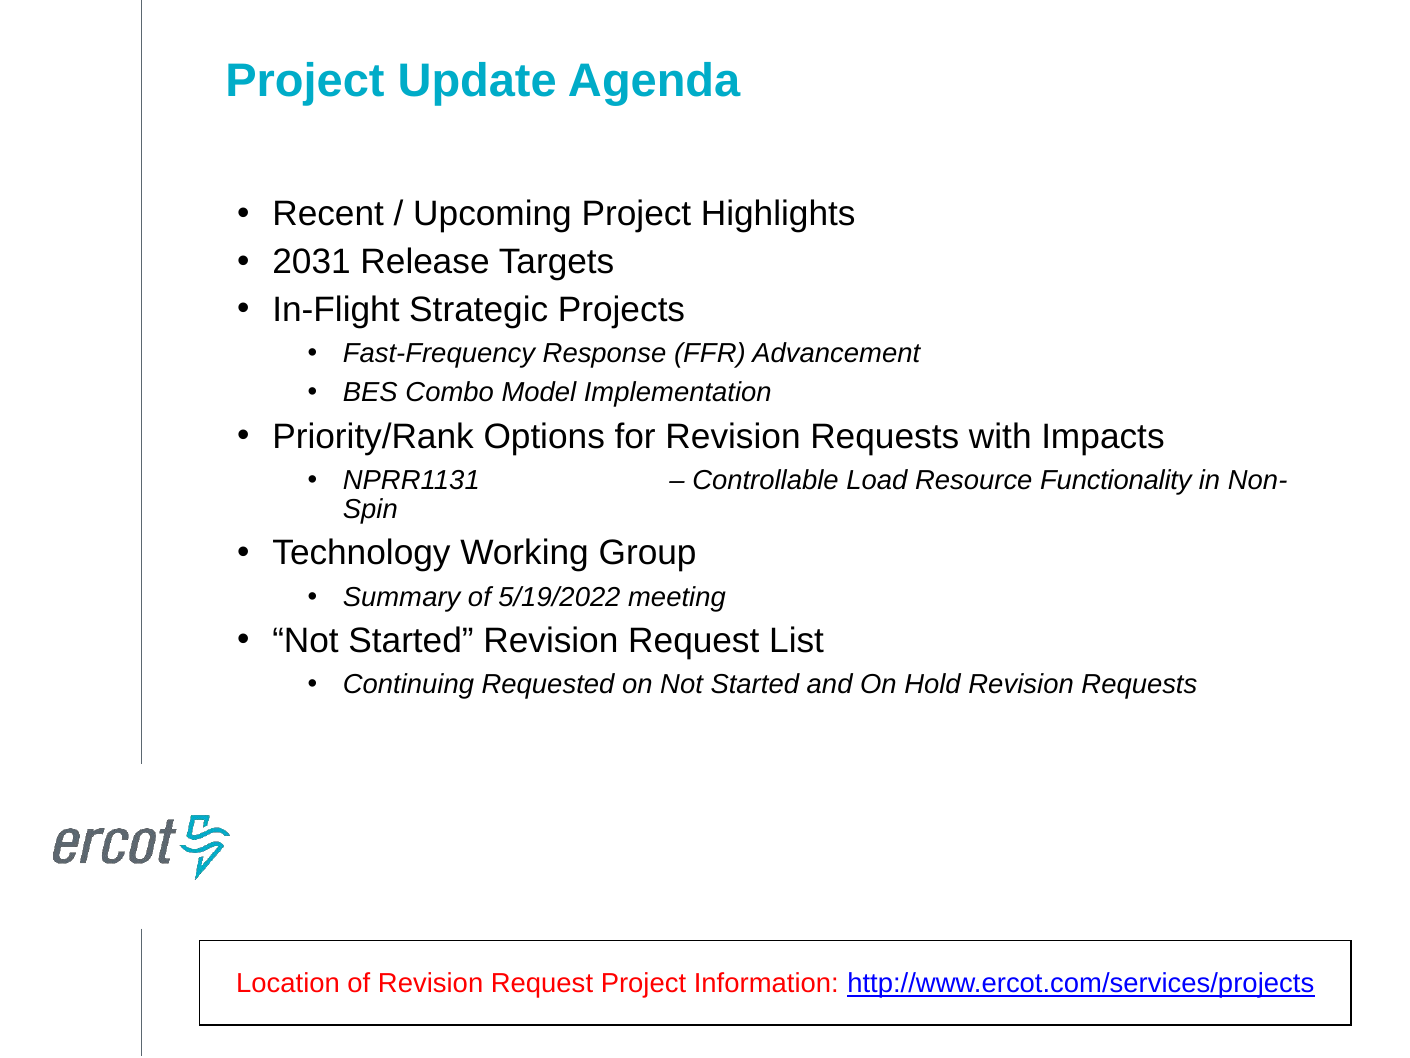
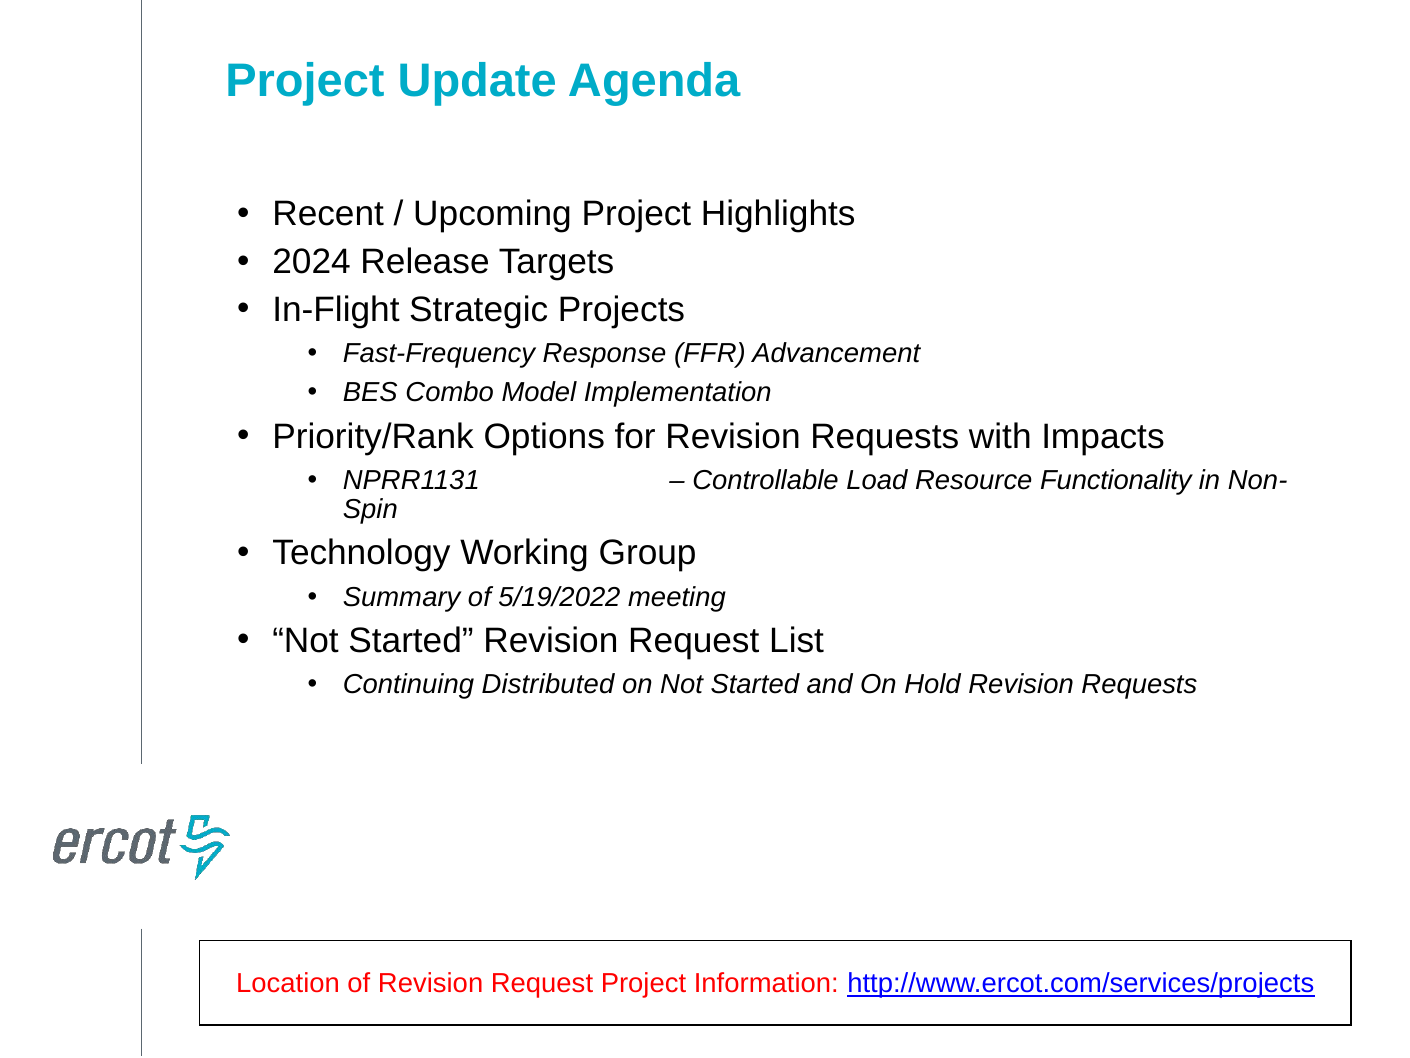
2031: 2031 -> 2024 (312, 262)
Requested: Requested -> Distributed (548, 684)
